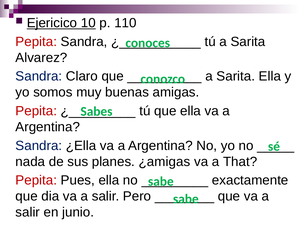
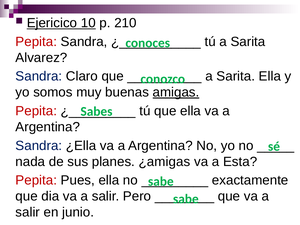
110: 110 -> 210 (125, 23)
amigas underline: none -> present (176, 92)
That: That -> Esta (240, 162)
